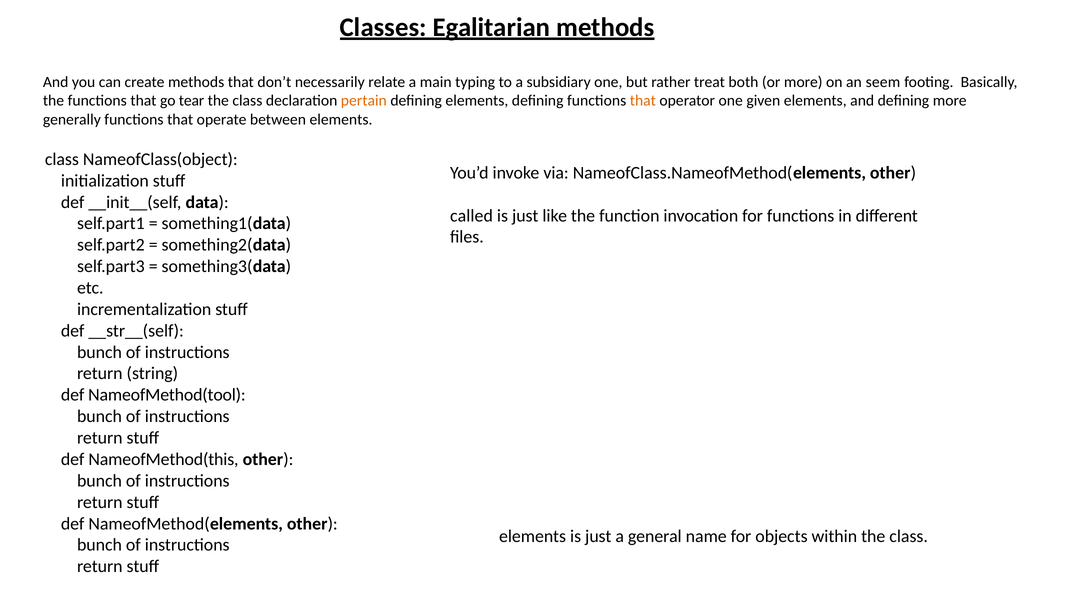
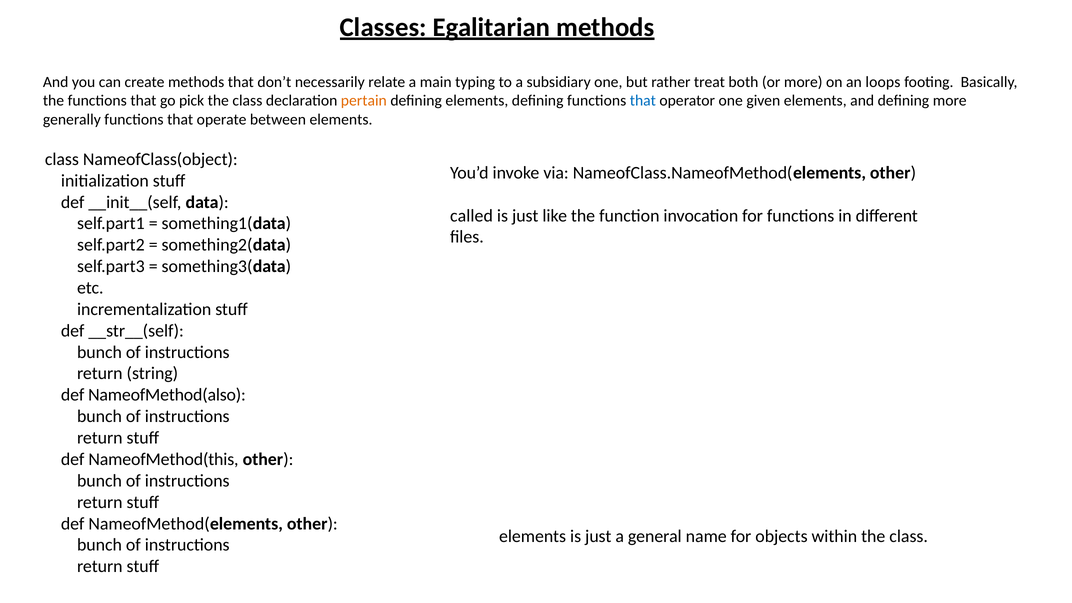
seem: seem -> loops (883, 82)
tear: tear -> pick (192, 101)
that colour: orange -> blue (643, 101)
NameofMethod(tool: NameofMethod(tool -> NameofMethod(also (167, 395)
